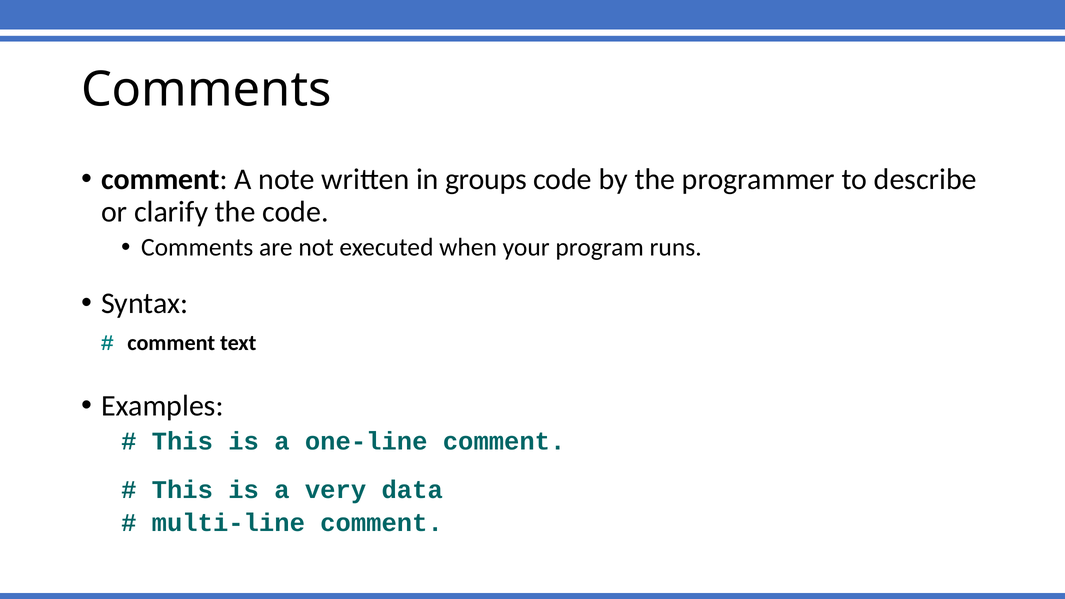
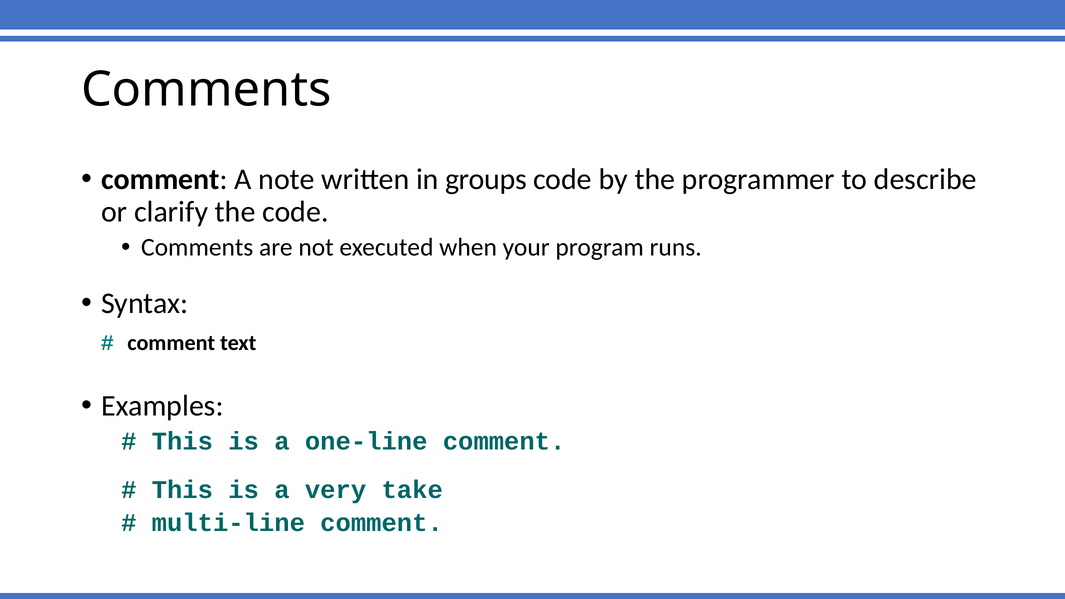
data: data -> take (412, 490)
